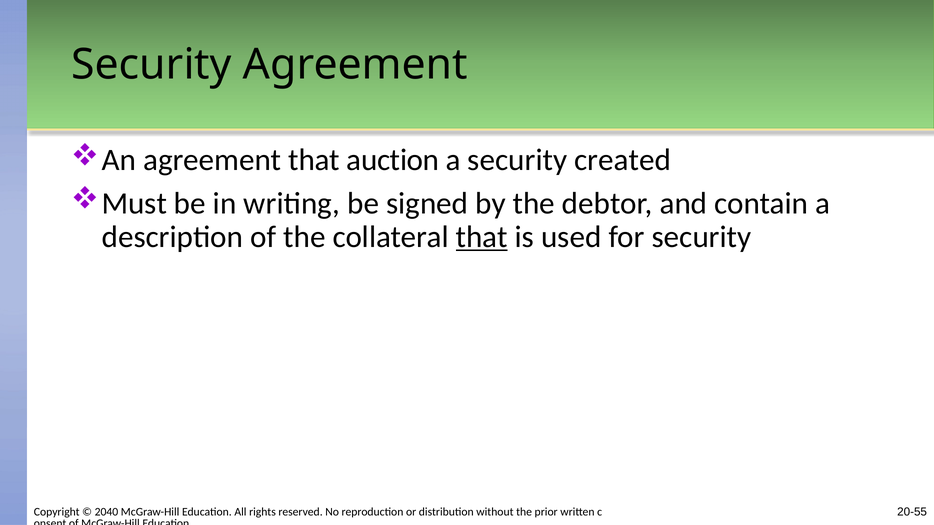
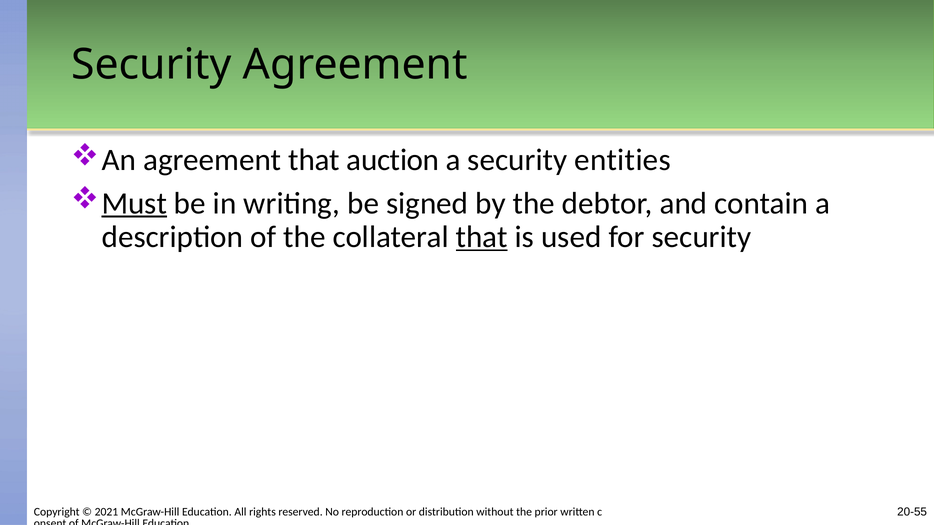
created: created -> entities (623, 160)
Must underline: none -> present (134, 203)
2040: 2040 -> 2021 (106, 512)
